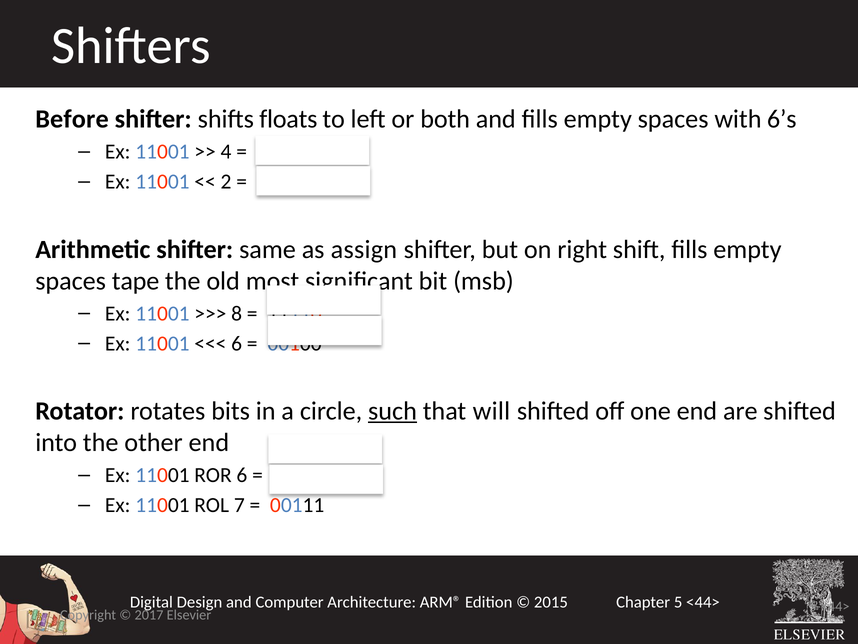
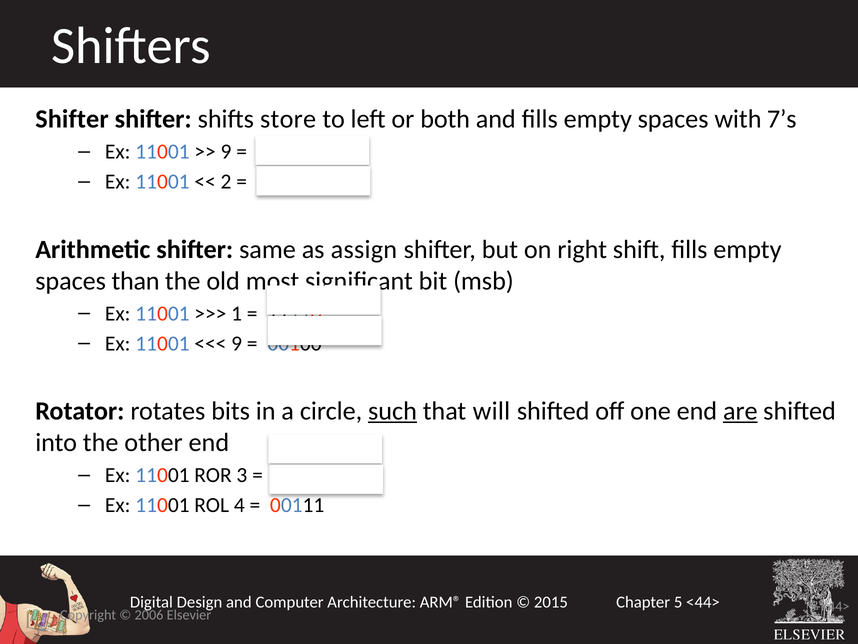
Before: Before -> Shifter (72, 119)
floats: floats -> store (288, 119)
6’s: 6’s -> 7’s (782, 119)
4: 4 -> 9 (226, 152)
tape: tape -> than (136, 281)
8: 8 -> 1 (237, 313)
6: 6 -> 9 (237, 343)
are underline: none -> present (740, 411)
ROR 6: 6 -> 3 (242, 475)
7: 7 -> 4 (239, 505)
2017: 2017 -> 2006 (149, 615)
